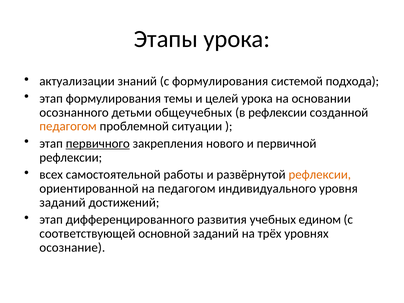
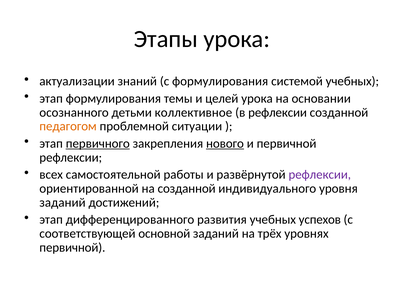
системой подхода: подхода -> учебных (352, 81)
общеучебных: общеучебных -> коллективное (193, 112)
нового underline: none -> present (225, 144)
рефлексии colour: orange -> purple (320, 175)
на педагогом: педагогом -> созданной (187, 189)
едином: едином -> успехов (320, 220)
осознание: осознание -> первичной (72, 248)
